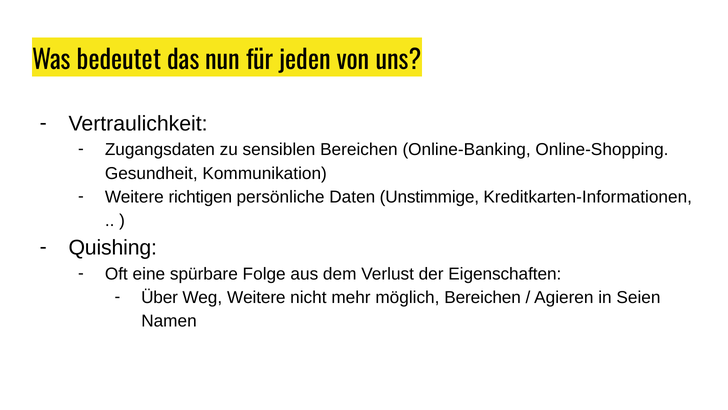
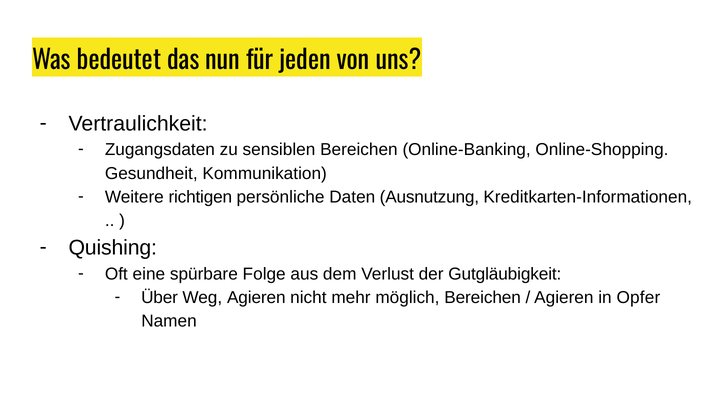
Unstimmige: Unstimmige -> Ausnutzung (429, 197)
Eigenschaften: Eigenschaften -> Gutgläubigkeit (505, 274)
Weg Weitere: Weitere -> Agieren (256, 297)
Seien: Seien -> Opfer (638, 297)
